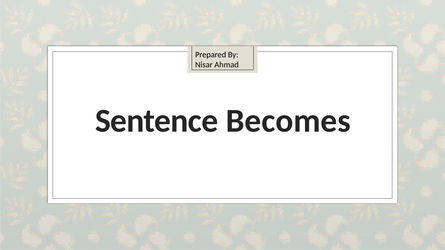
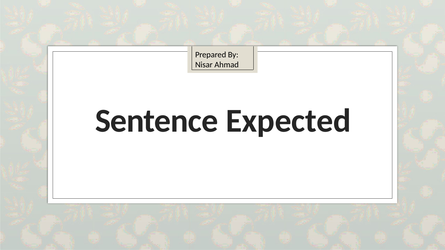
Becomes: Becomes -> Expected (288, 121)
